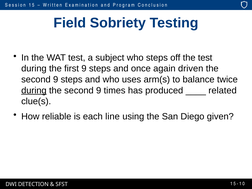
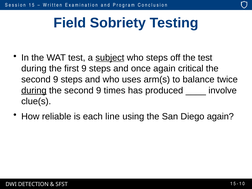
subject underline: none -> present (110, 58)
driven: driven -> critical (191, 69)
related: related -> involve (223, 90)
Diego given: given -> again (220, 116)
